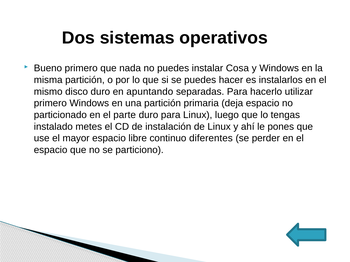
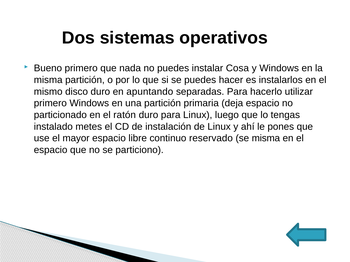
parte: parte -> ratón (125, 115)
diferentes: diferentes -> reservado (211, 139)
se perder: perder -> misma (266, 139)
